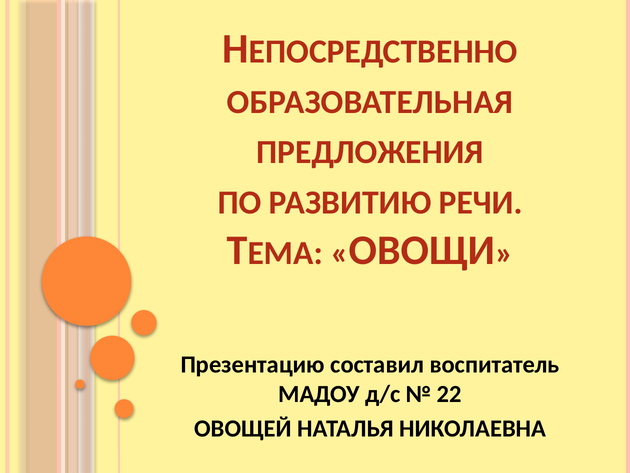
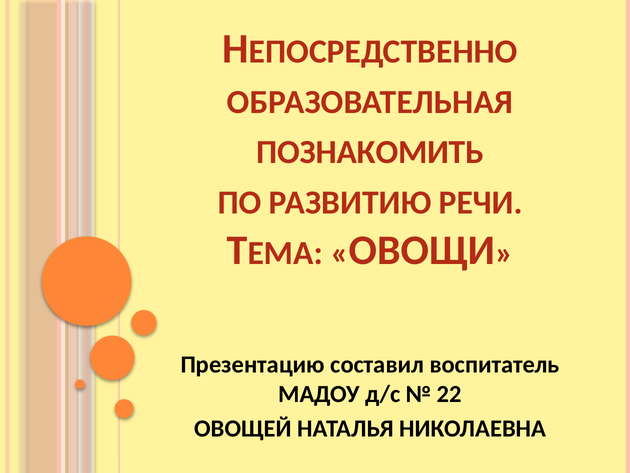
ПРЕДЛОЖЕНИЯ: ПРЕДЛОЖЕНИЯ -> ПОЗНАКОМИТЬ (370, 152)
